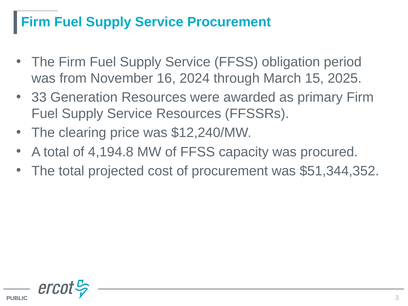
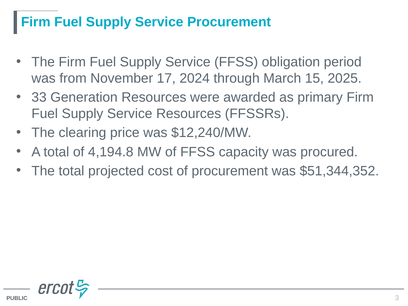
16: 16 -> 17 (166, 78)
